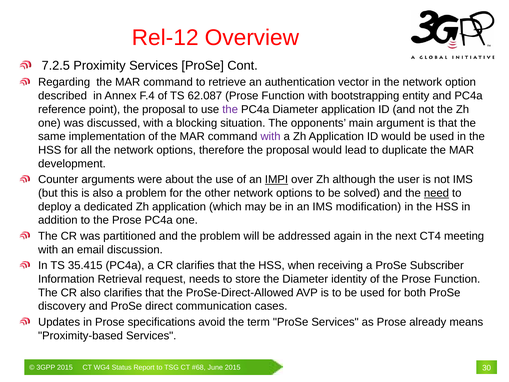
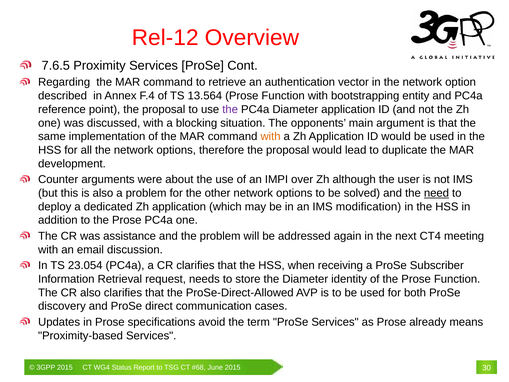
7.2.5: 7.2.5 -> 7.6.5 (56, 66)
62.087: 62.087 -> 13.564 (205, 96)
with colour: purple -> orange (271, 136)
IMPI underline: present -> none (276, 179)
partitioned: partitioned -> assistance (130, 236)
35.415: 35.415 -> 23.054 (85, 265)
